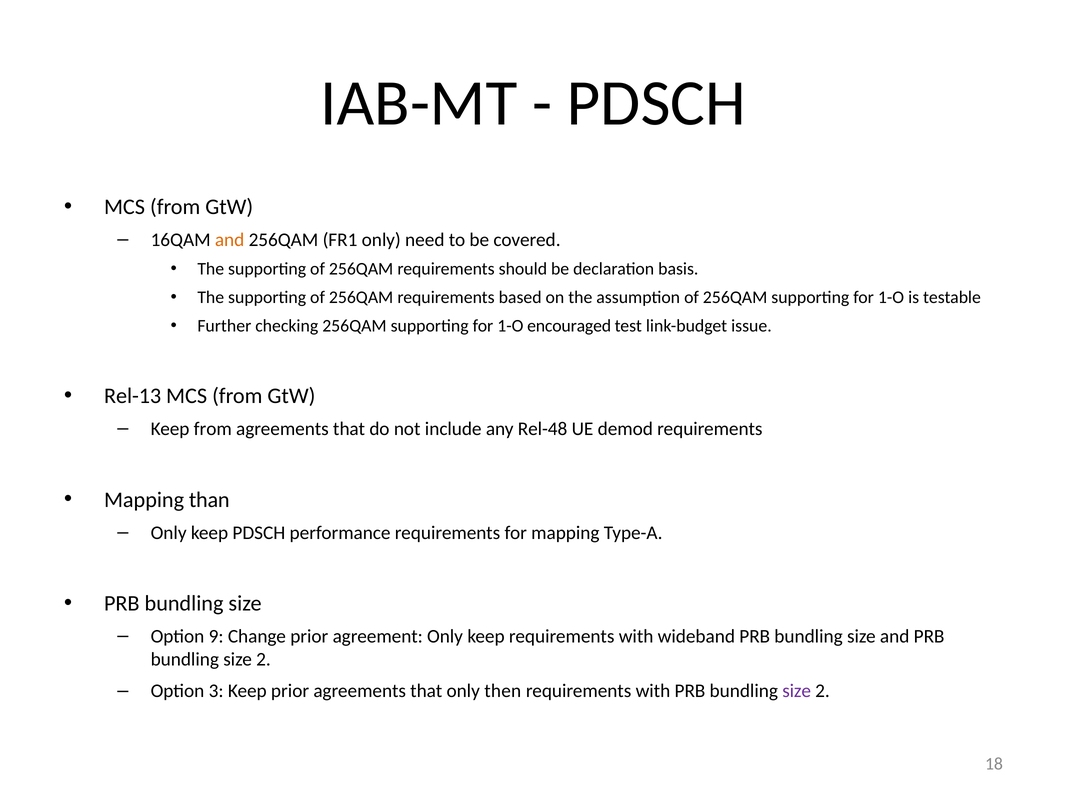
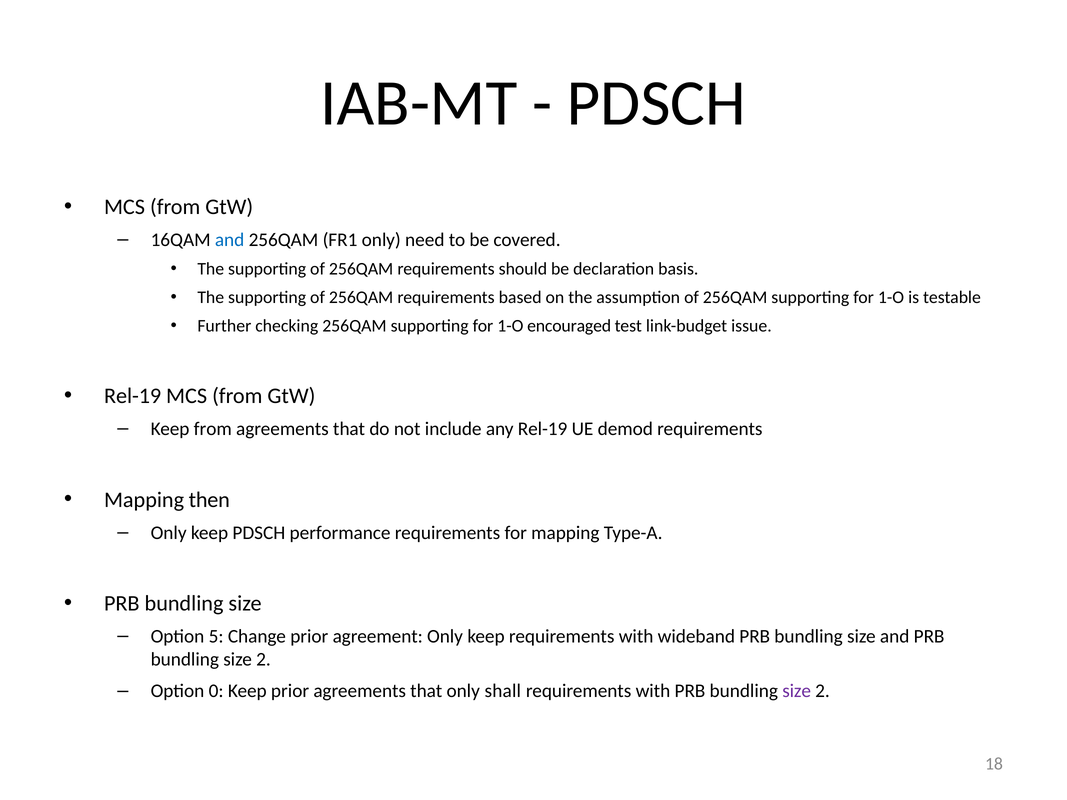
and colour: orange -> blue (230, 240)
Rel-13: Rel-13 -> Rel-19 (133, 396)
any Rel-48: Rel-48 -> Rel-19 (543, 429)
than: than -> then (209, 500)
9: 9 -> 5 (216, 637)
3: 3 -> 0 (216, 691)
then: then -> shall (503, 691)
